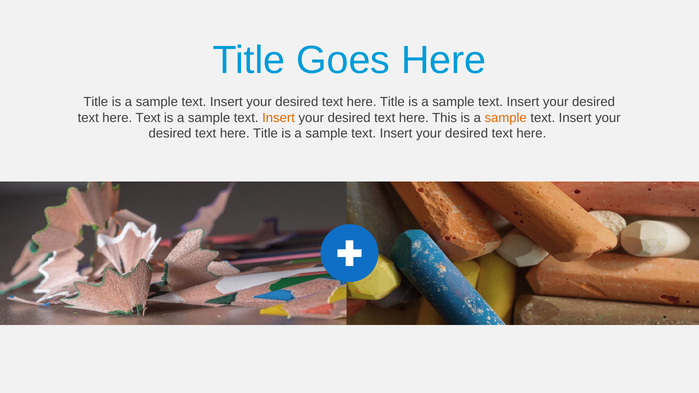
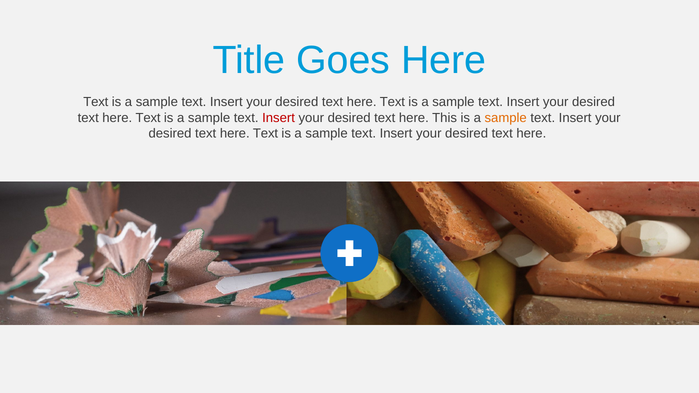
Title: Title -> Text (96, 102)
Title: Title -> Text (392, 102)
Insert colour: orange -> red (279, 118)
Title: Title -> Text (266, 133)
